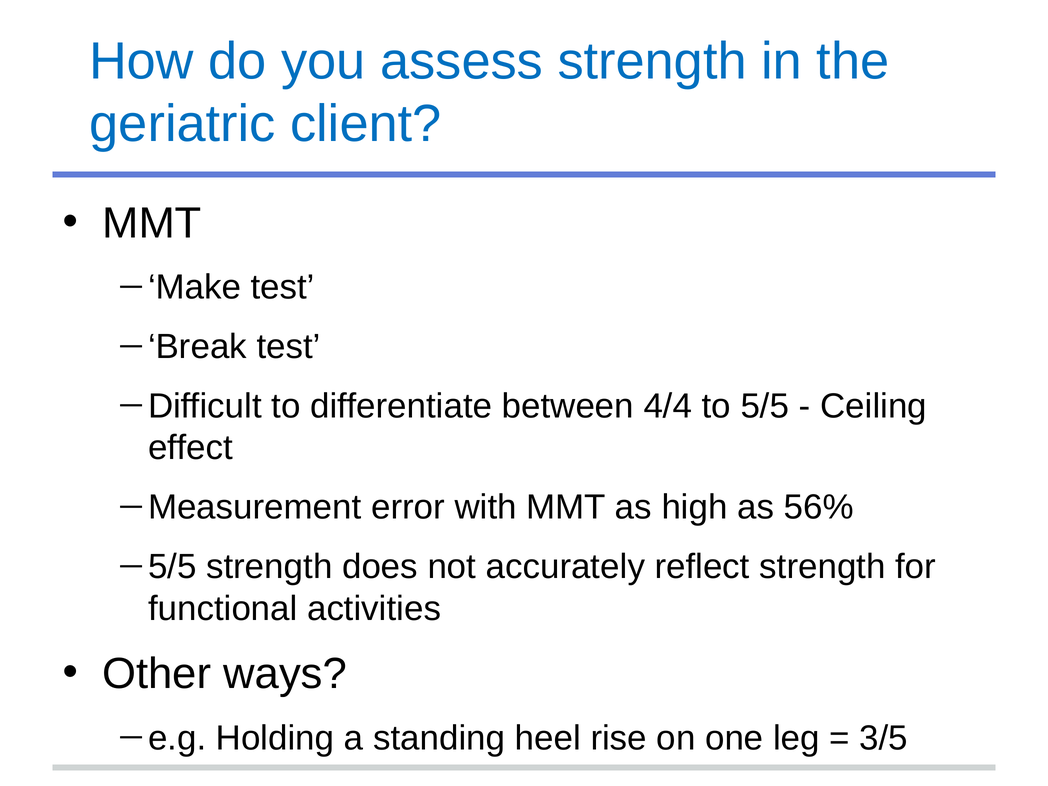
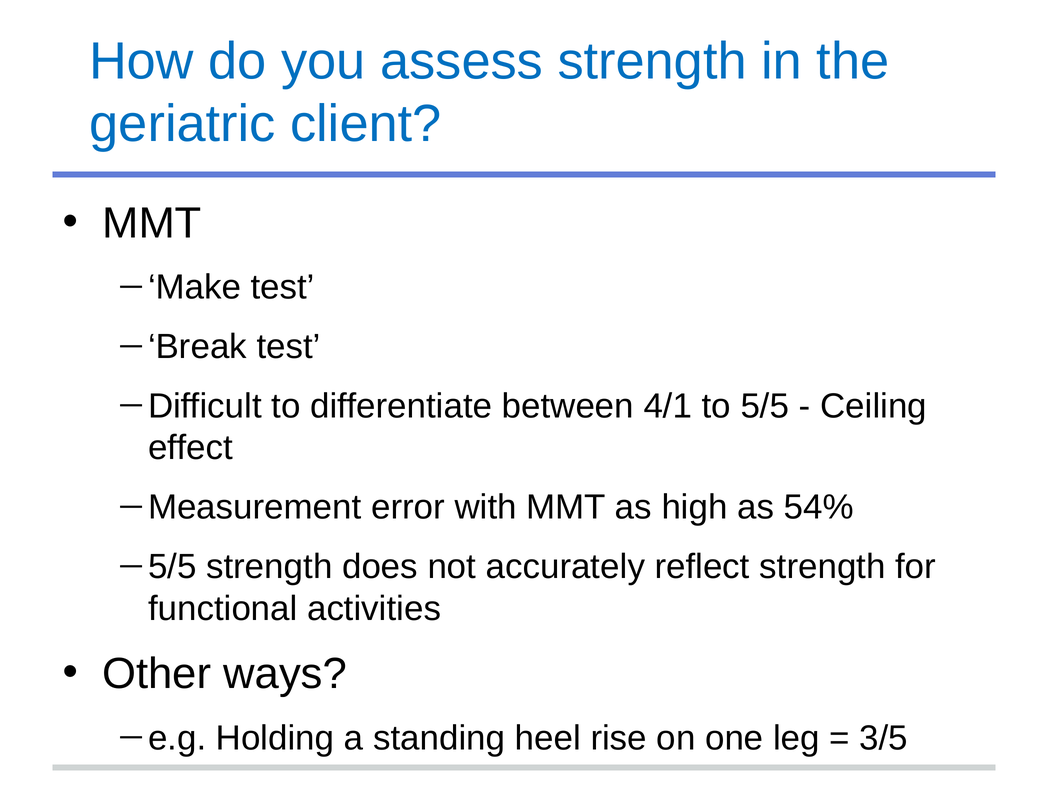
4/4: 4/4 -> 4/1 (668, 406)
56%: 56% -> 54% (819, 507)
